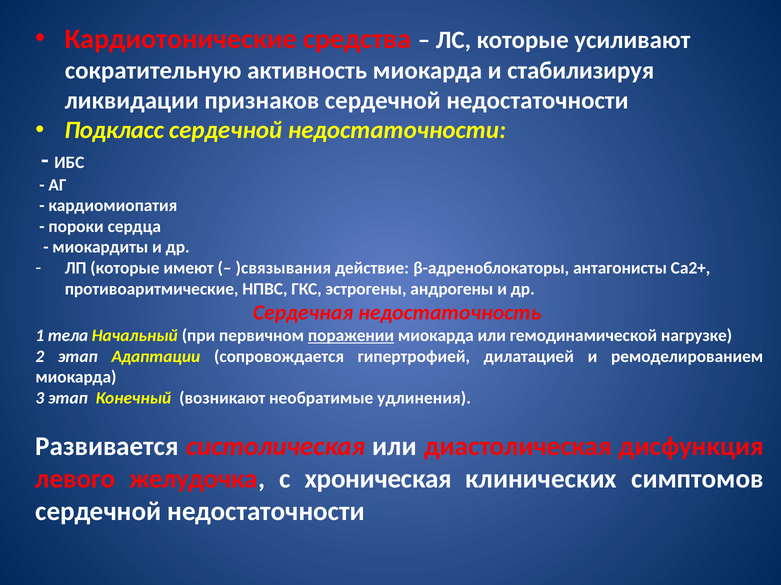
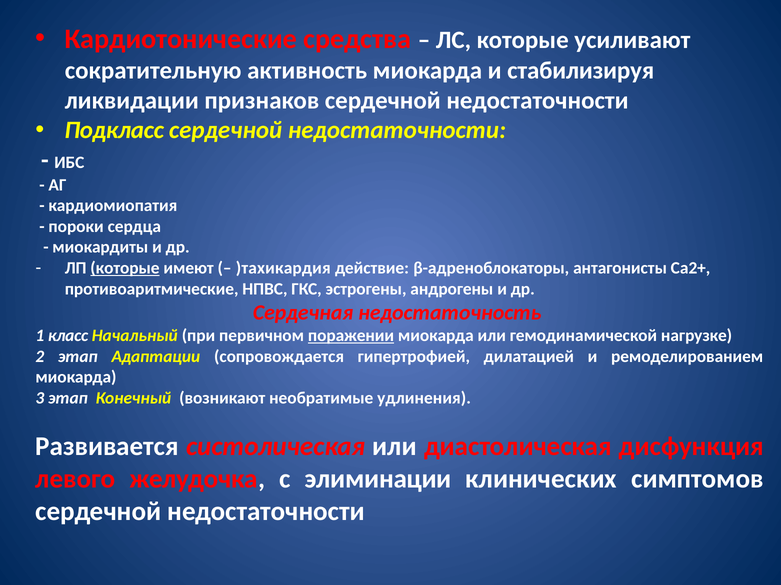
которые underline: none -> present (125, 268)
)связывания: )связывания -> )тахикардия (283, 268)
тела: тела -> класс (68, 336)
хроническая: хроническая -> элиминации (378, 479)
